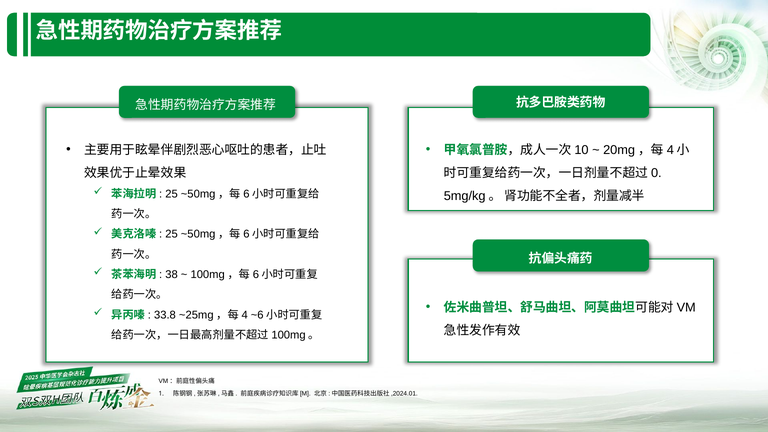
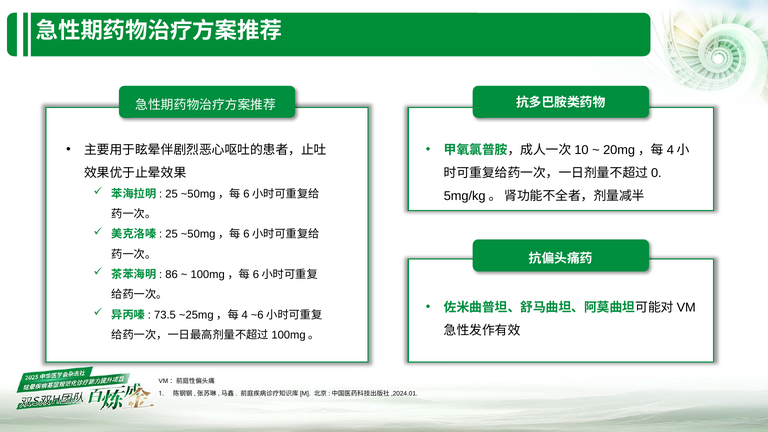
38: 38 -> 86 (172, 275)
33.8: 33.8 -> 73.5 (165, 315)
